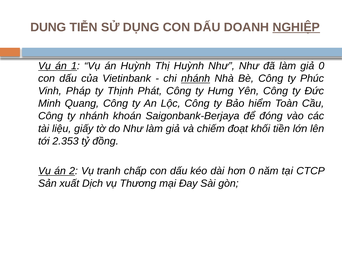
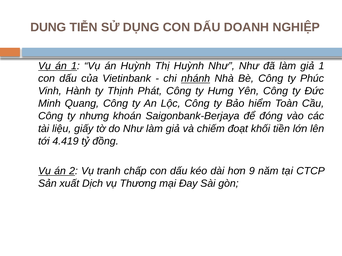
NGHIỆP underline: present -> none (296, 27)
giả 0: 0 -> 1 (321, 66)
Pháp: Pháp -> Hành (78, 91)
ty nhánh: nhánh -> nhưng (94, 116)
2.353: 2.353 -> 4.419 (66, 141)
hơn 0: 0 -> 9 (252, 171)
